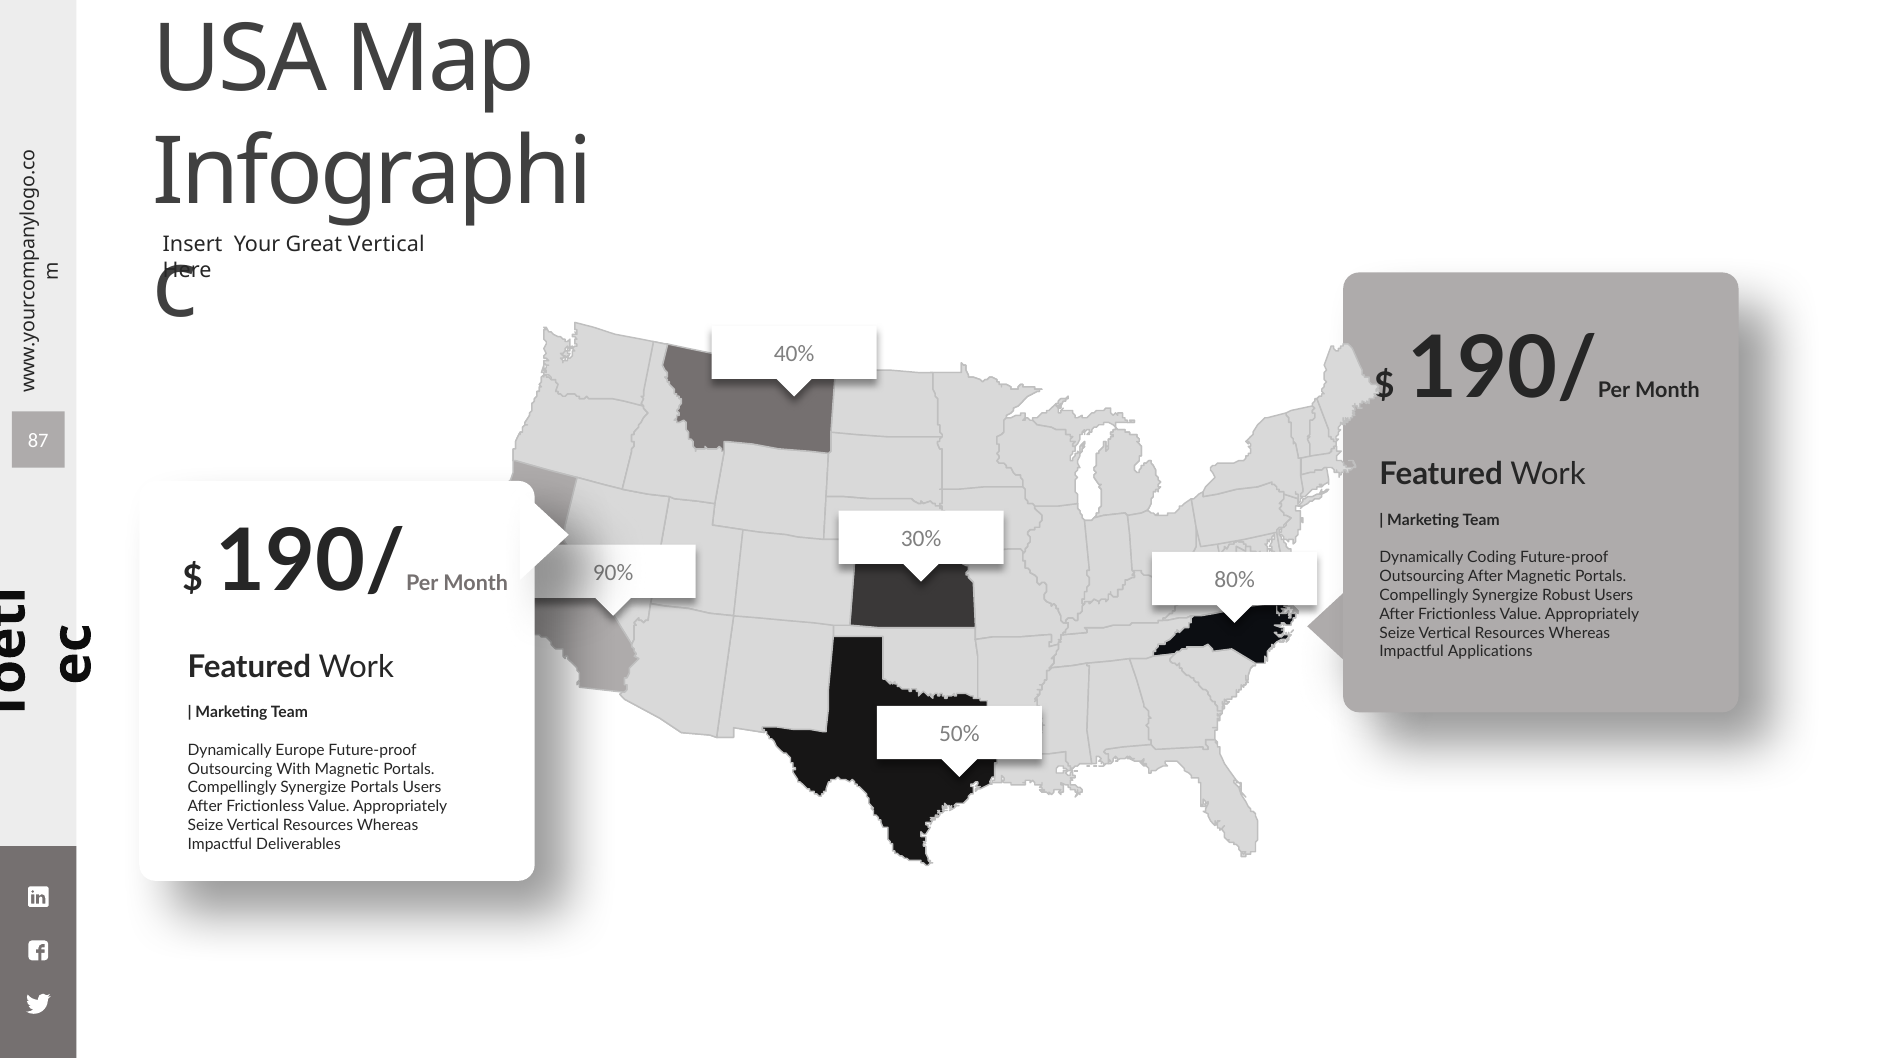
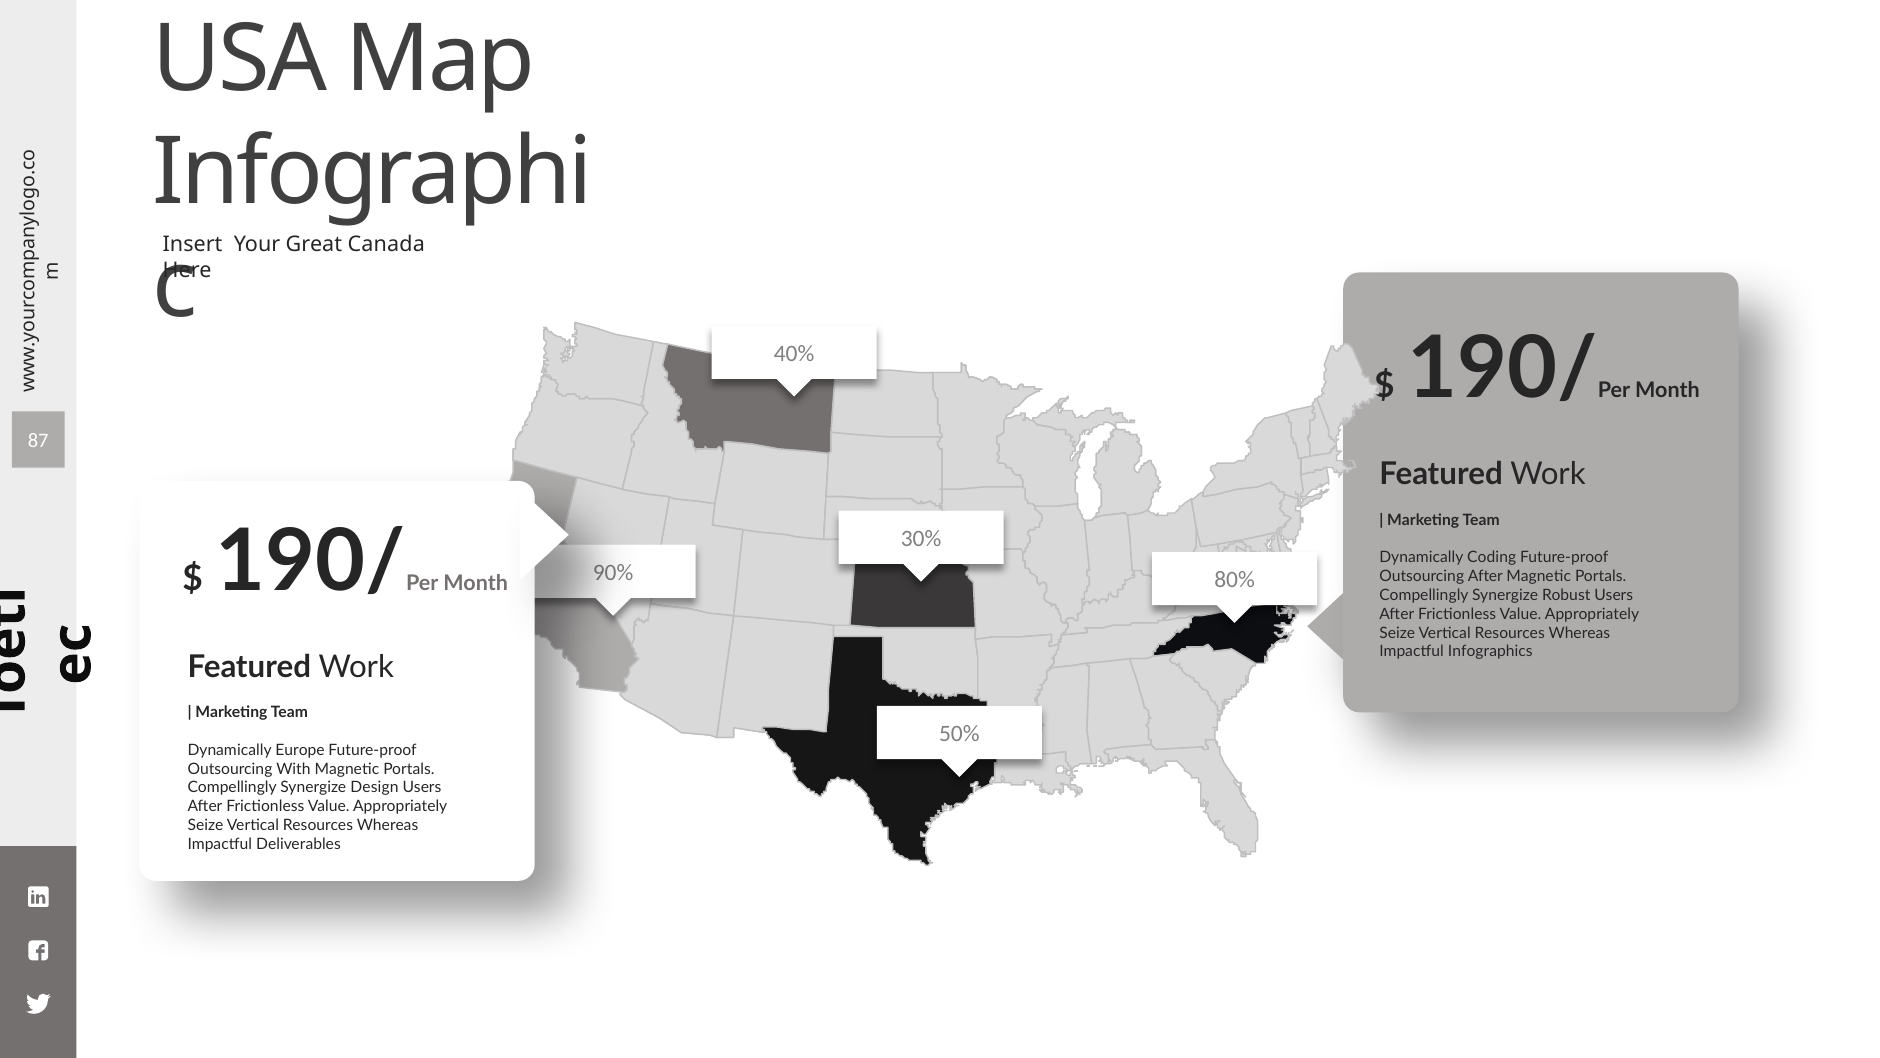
Great Vertical: Vertical -> Canada (386, 244)
Applications: Applications -> Infographics (1490, 651)
Synergize Portals: Portals -> Design (374, 787)
